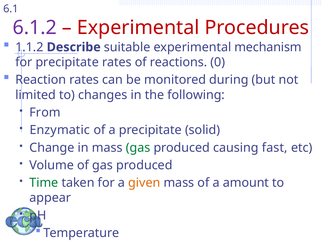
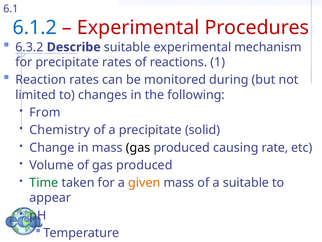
6.1.2 colour: purple -> blue (35, 28)
1.1.2: 1.1.2 -> 6.3.2 (29, 47)
0: 0 -> 1 (218, 62)
Enzymatic: Enzymatic -> Chemistry (60, 130)
gas colour: green -> black (138, 147)
fast: fast -> rate (275, 147)
a amount: amount -> suitable (246, 182)
